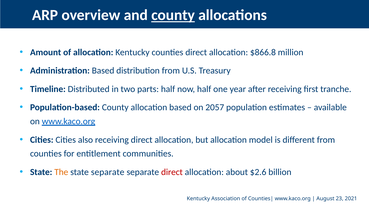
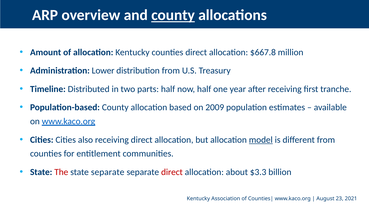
$866.8: $866.8 -> $667.8 (263, 52)
Administration Based: Based -> Lower (103, 71)
2057: 2057 -> 2009 (215, 108)
model underline: none -> present (261, 140)
The colour: orange -> red (61, 173)
$2.6: $2.6 -> $3.3 (258, 173)
